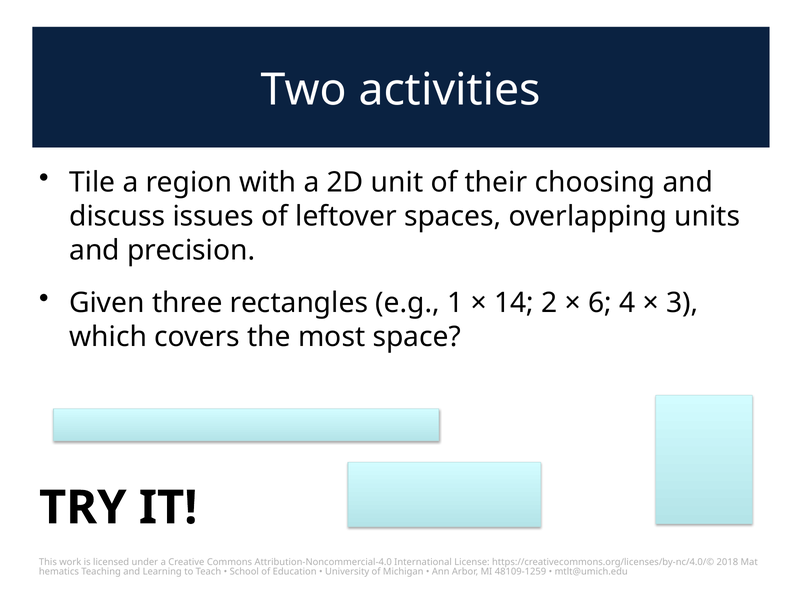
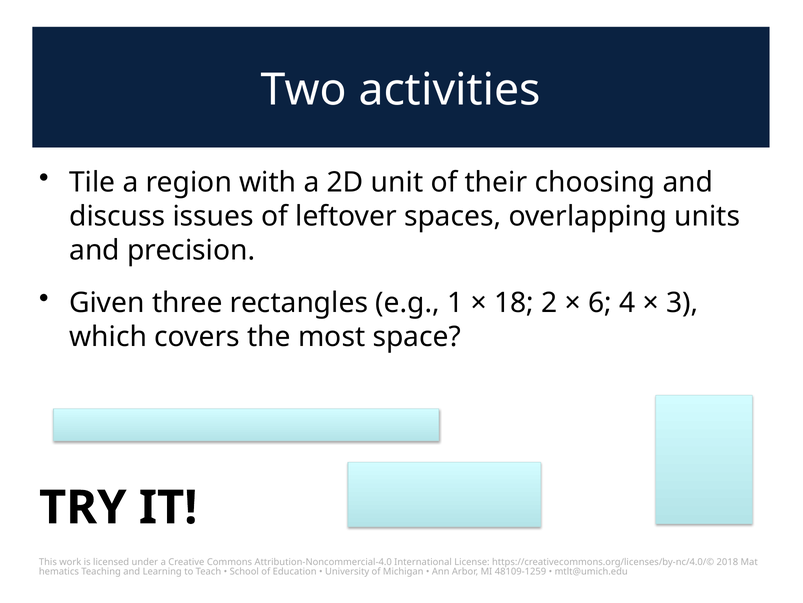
14: 14 -> 18 (514, 303)
